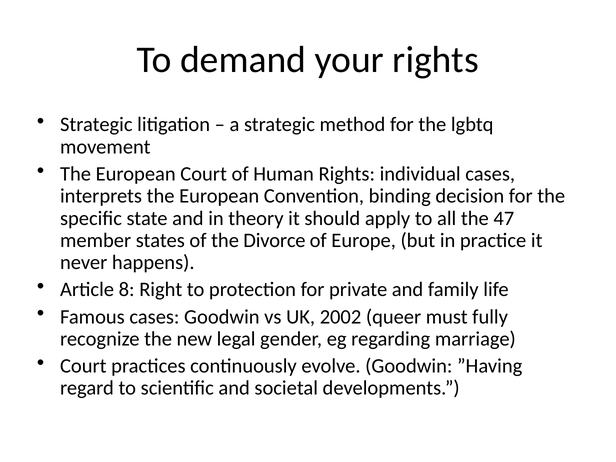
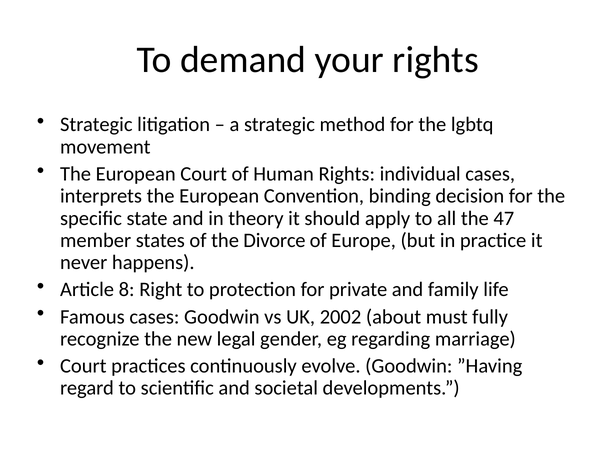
queer: queer -> about (394, 317)
